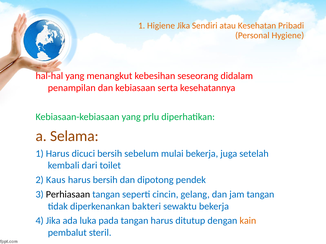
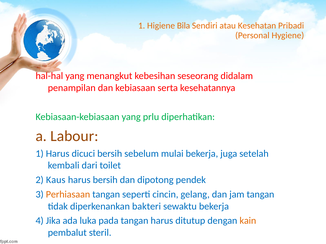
Higiene Jika: Jika -> Bila (184, 26)
Selama: Selama -> Labour (74, 136)
Perhiasaan colour: black -> orange (68, 195)
